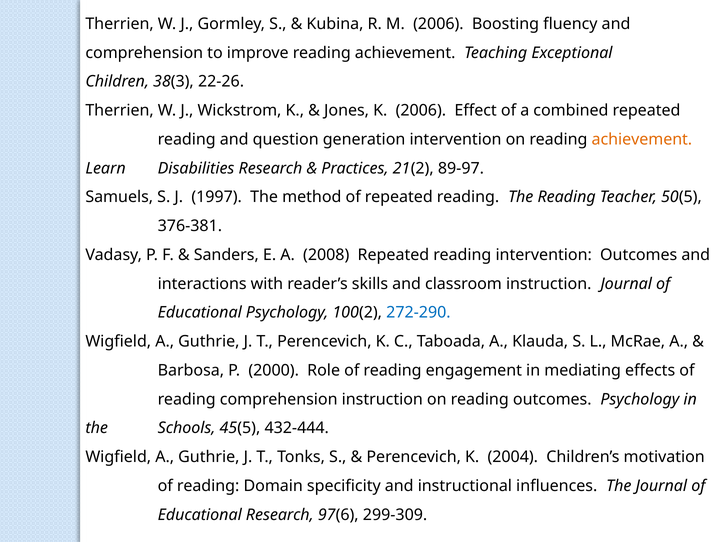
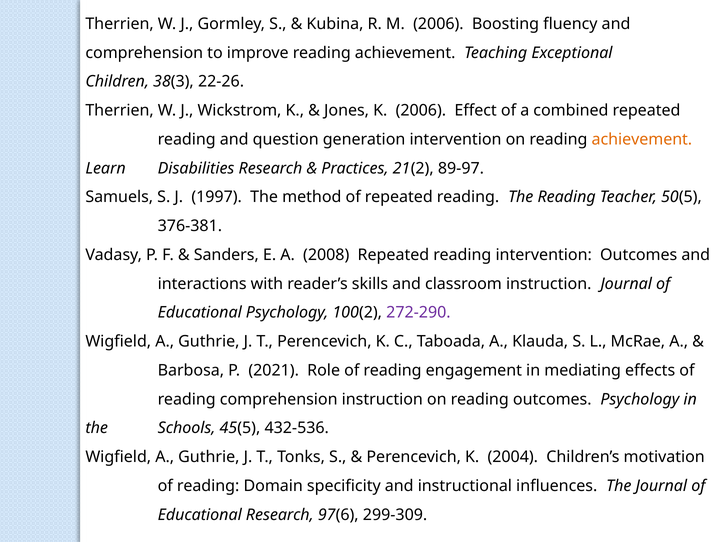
272-290 colour: blue -> purple (418, 313)
2000: 2000 -> 2021 (274, 371)
432-444: 432-444 -> 432-536 (297, 428)
